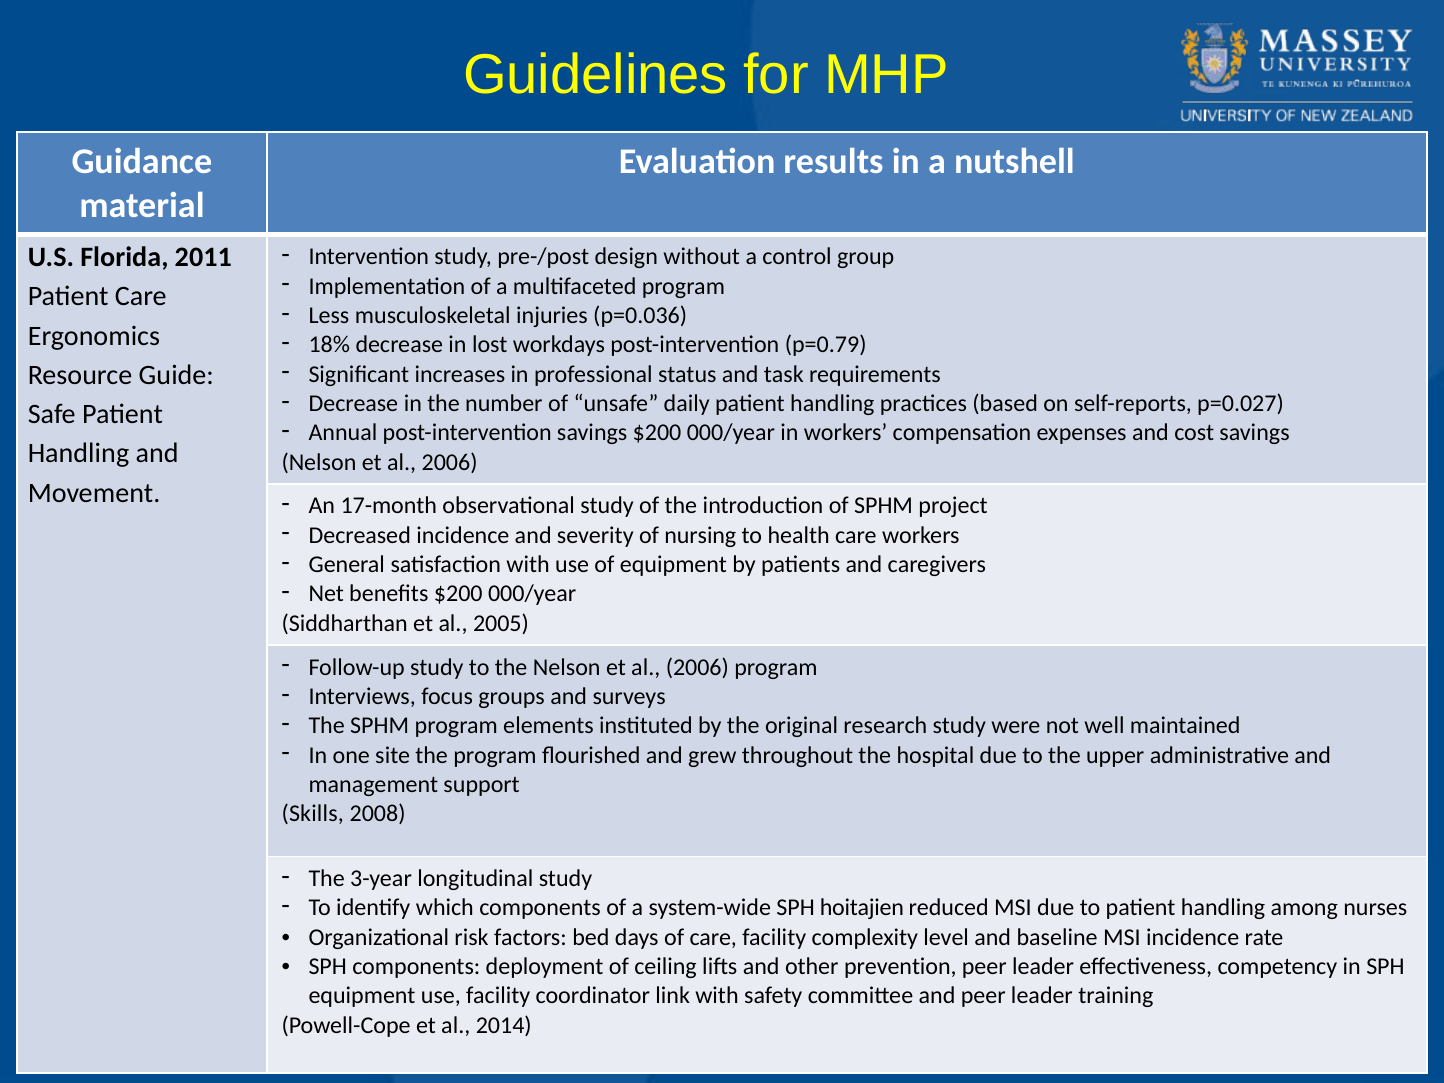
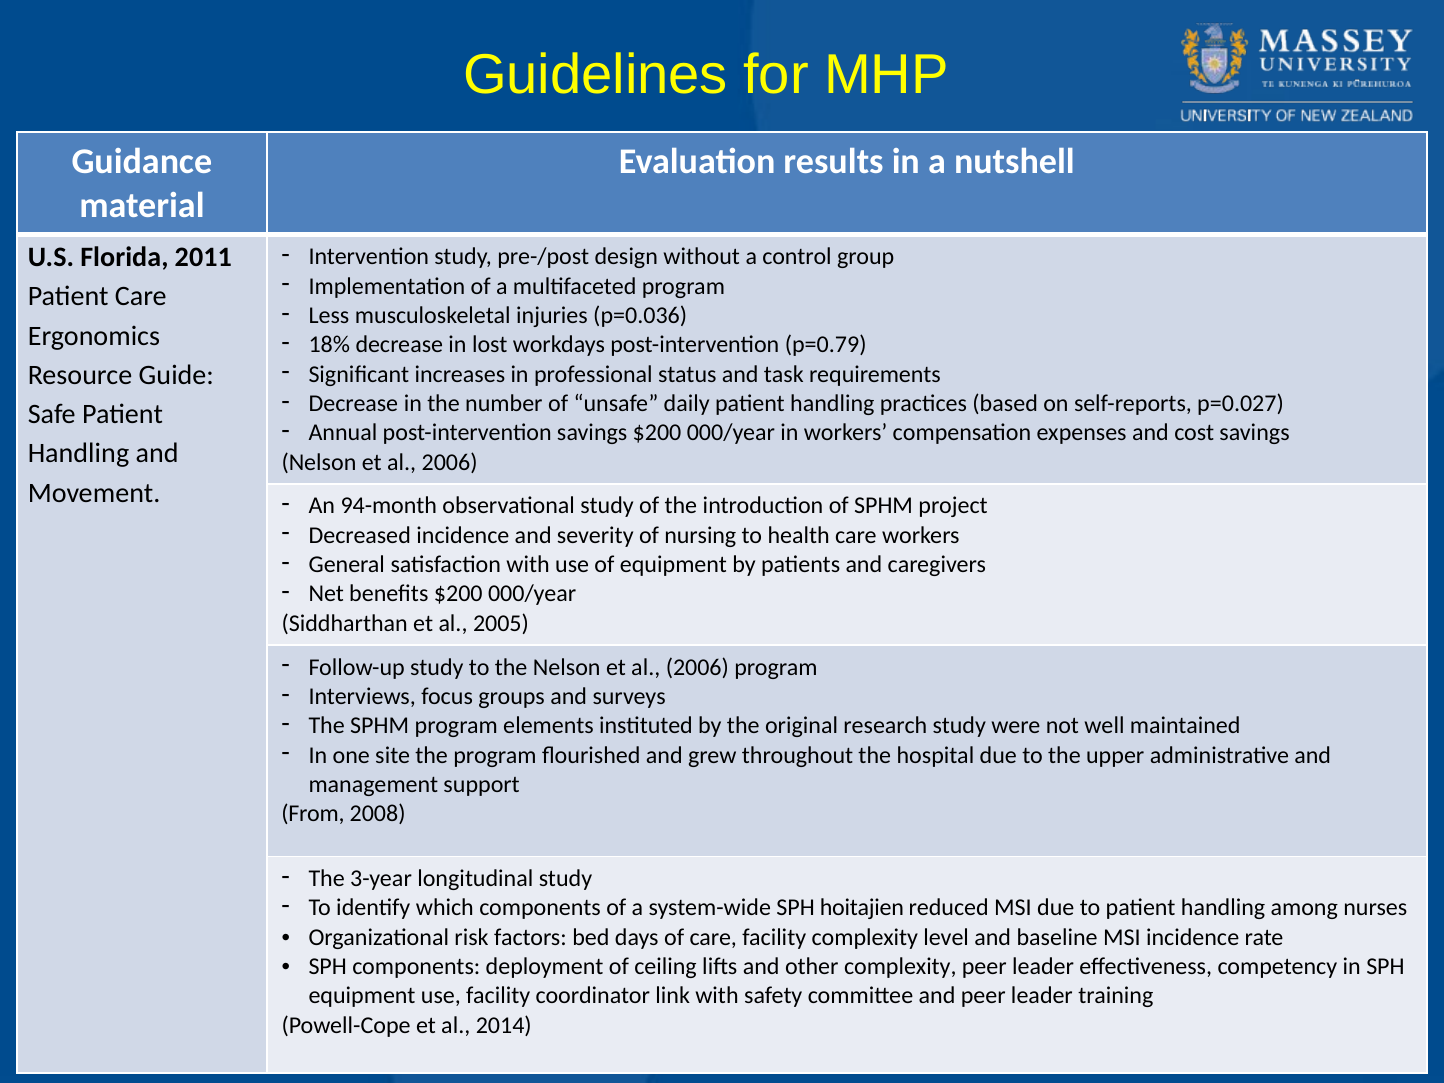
17-month: 17-month -> 94-month (389, 506)
Skills: Skills -> From (313, 814)
other prevention: prevention -> complexity (900, 967)
